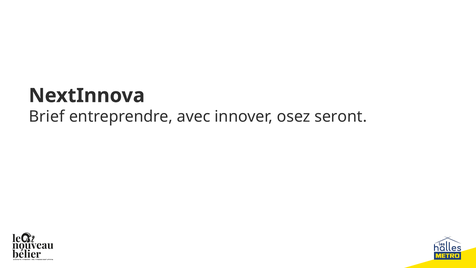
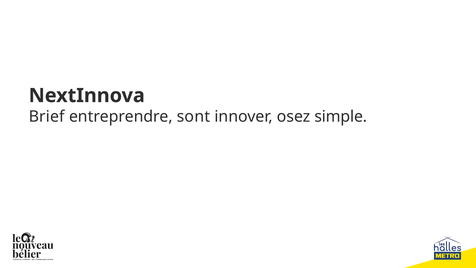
avec: avec -> sont (193, 117)
seront: seront -> simple (341, 117)
